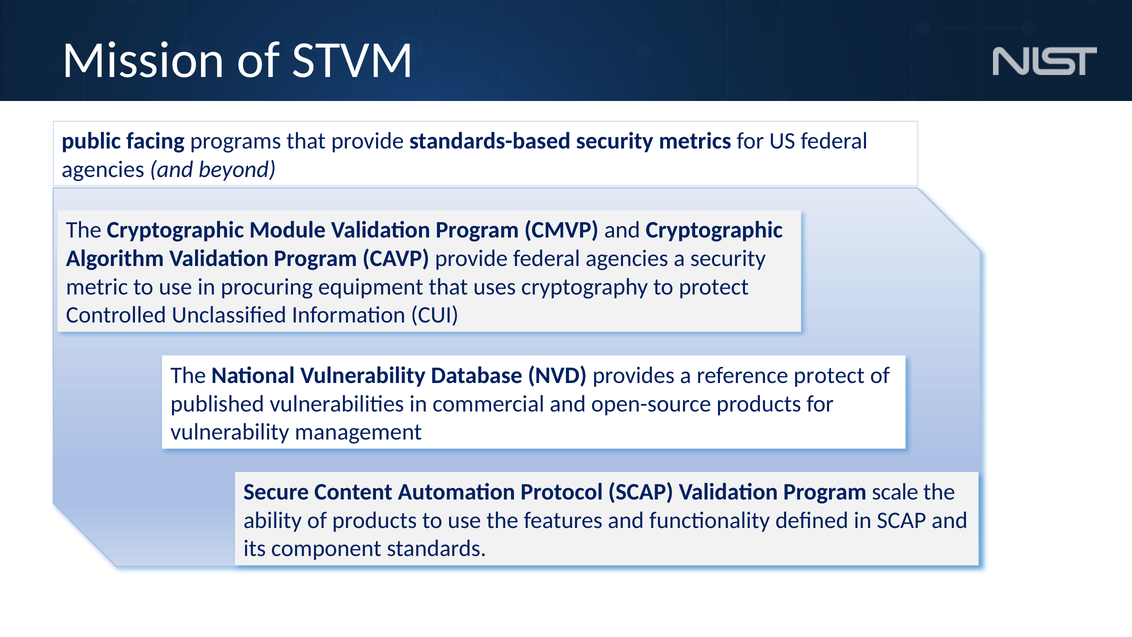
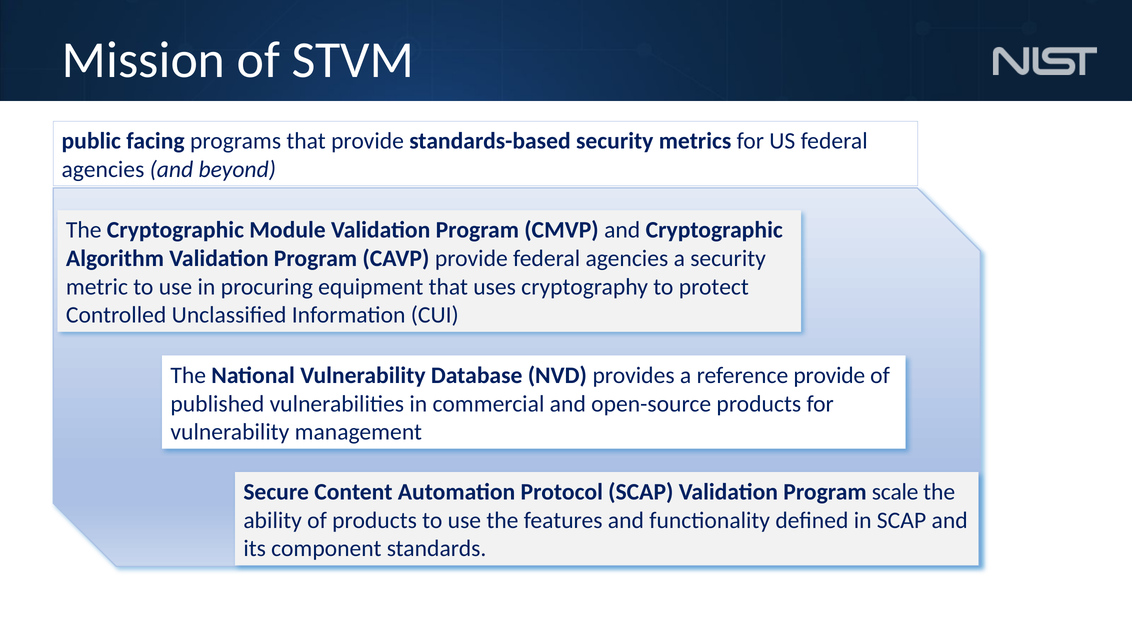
reference protect: protect -> provide (829, 375)
